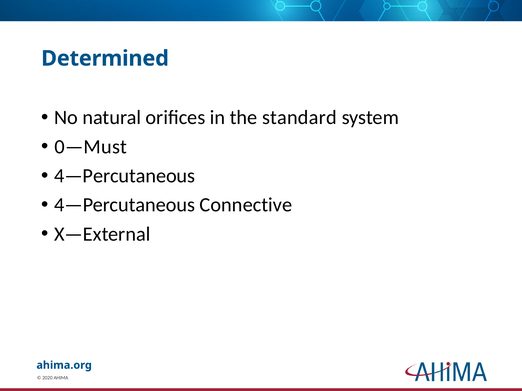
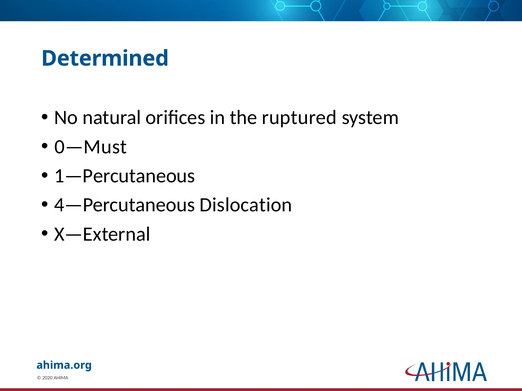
standard: standard -> ruptured (299, 118)
4—Percutaneous: 4—Percutaneous -> 1—Percutaneous (125, 176)
Connective: Connective -> Dislocation (246, 205)
